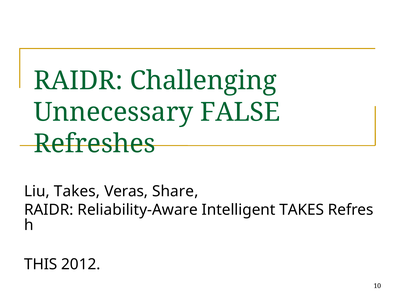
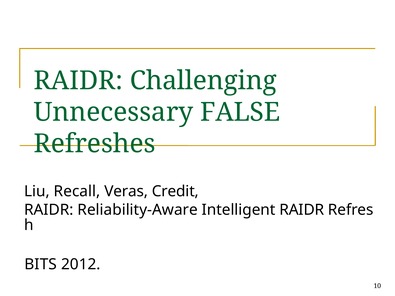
Liu Takes: Takes -> Recall (77, 191)
Share: Share -> Credit (175, 191)
Intelligent TAKES: TAKES -> RAIDR (302, 210)
THIS: THIS -> BITS (41, 265)
